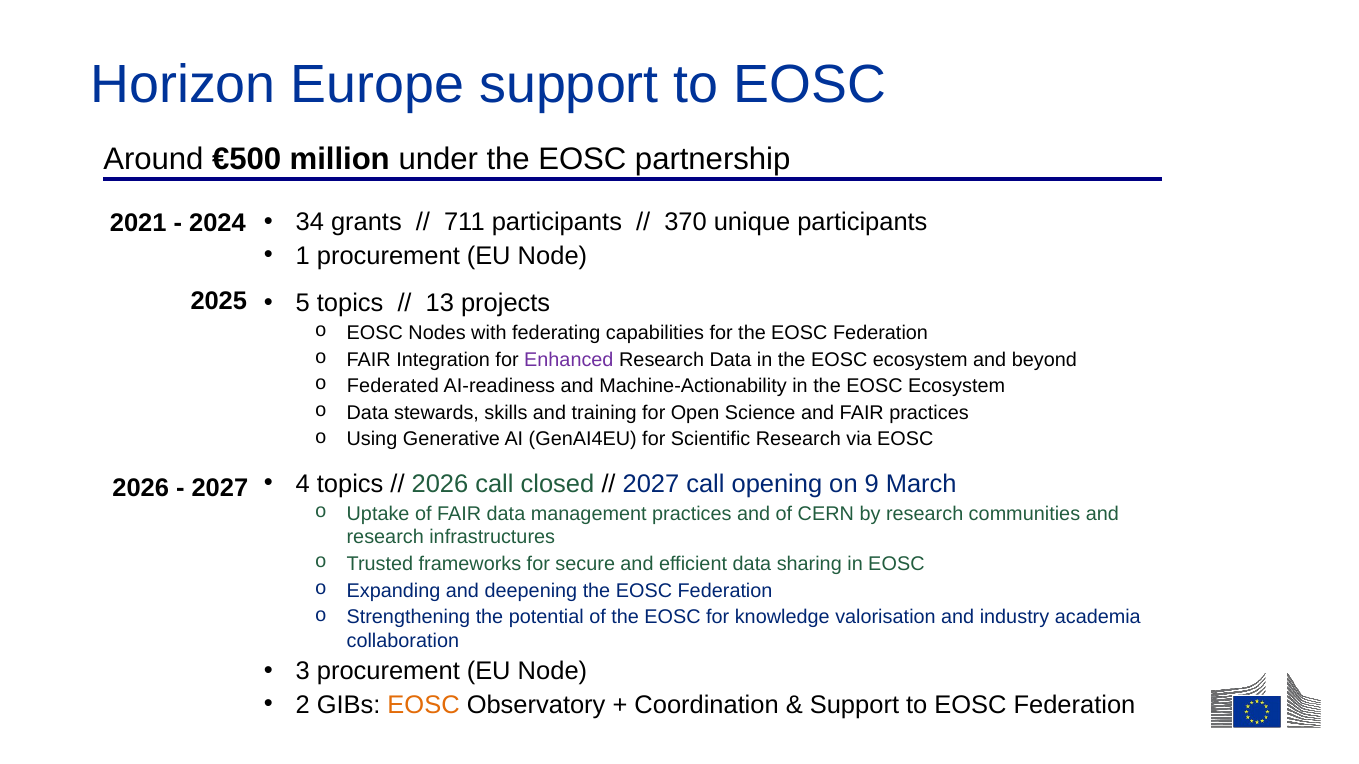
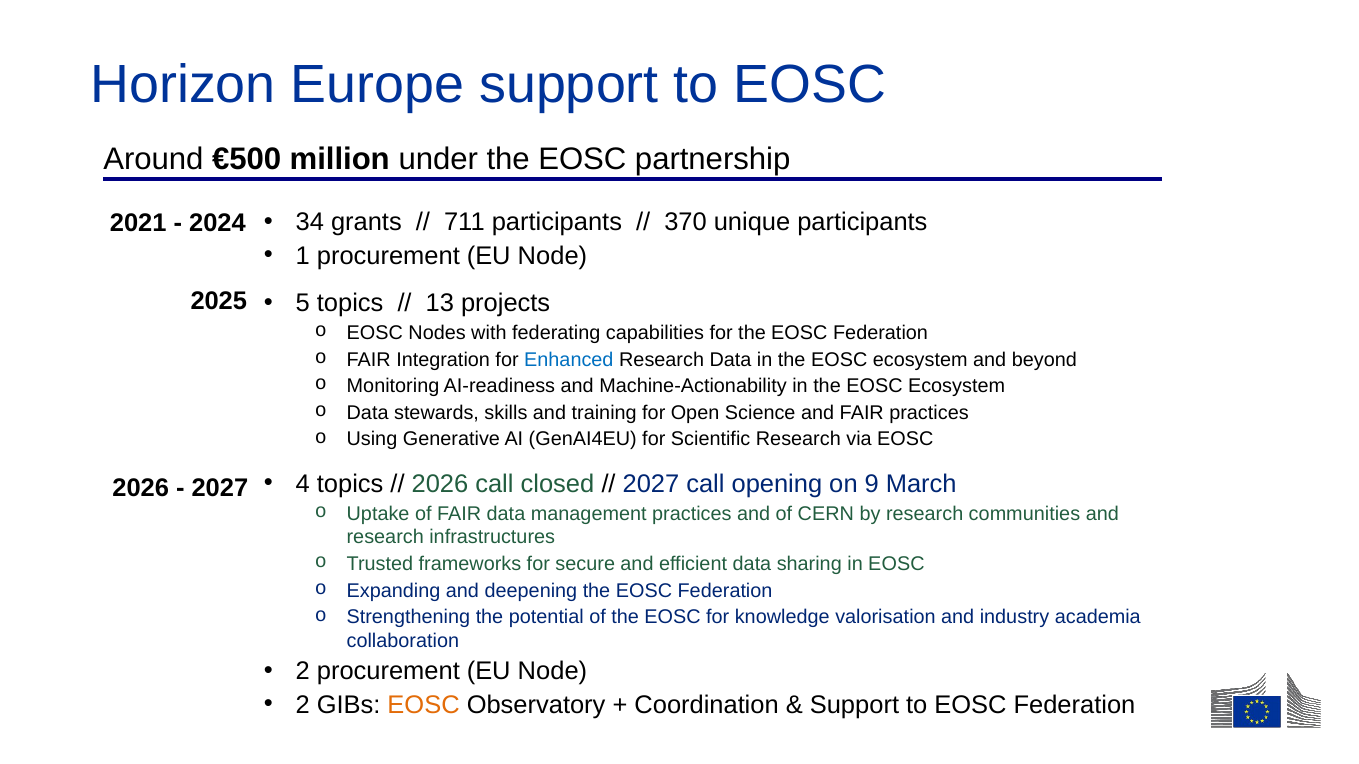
Enhanced colour: purple -> blue (569, 360)
Federated: Federated -> Monitoring (393, 386)
3: 3 -> 2 (303, 672)
